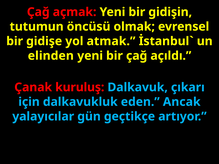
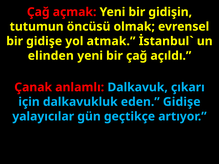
kuruluş: kuruluş -> anlamlı (80, 87)
eden Ancak: Ancak -> Gidişe (182, 102)
